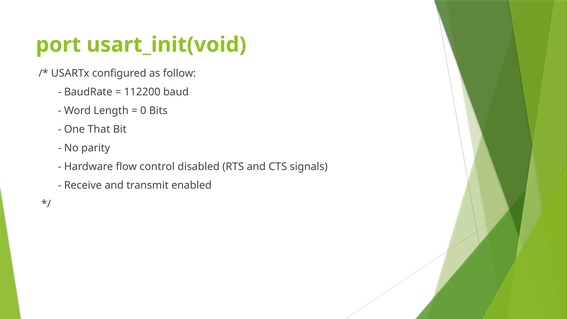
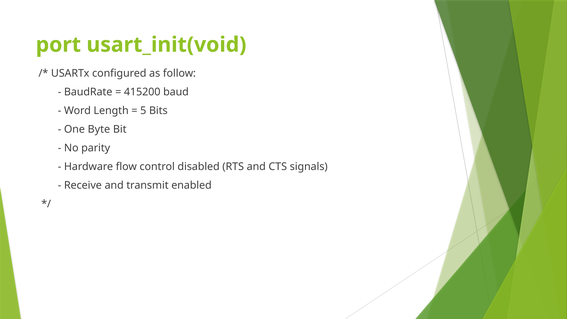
112200: 112200 -> 415200 (142, 92)
0: 0 -> 5 (143, 111)
That: That -> Byte (99, 129)
